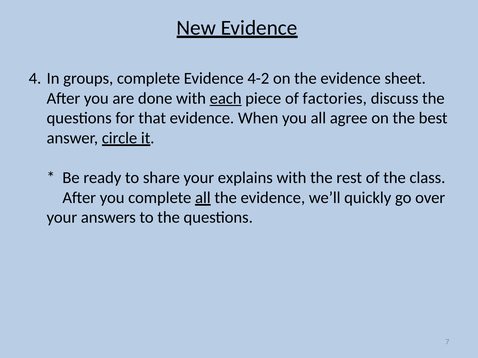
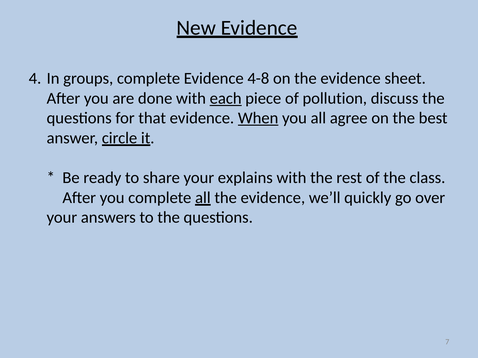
4-2: 4-2 -> 4-8 (258, 78)
factories: factories -> pollution (335, 98)
When underline: none -> present (258, 118)
